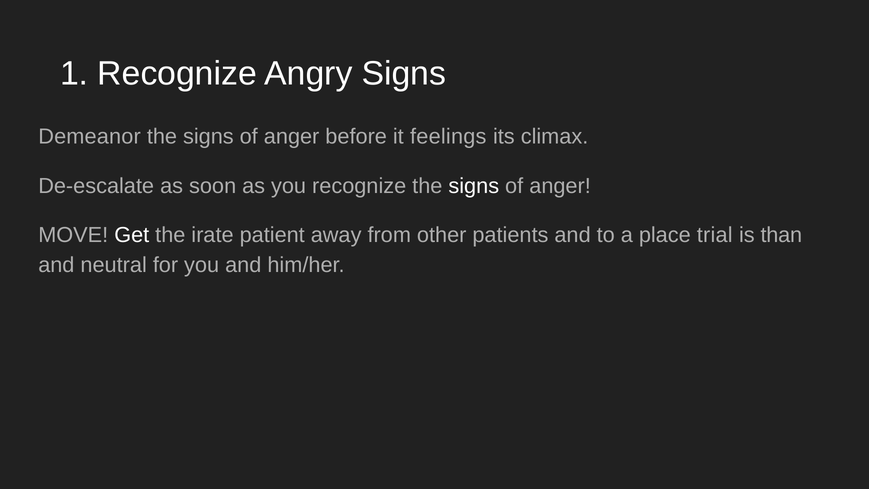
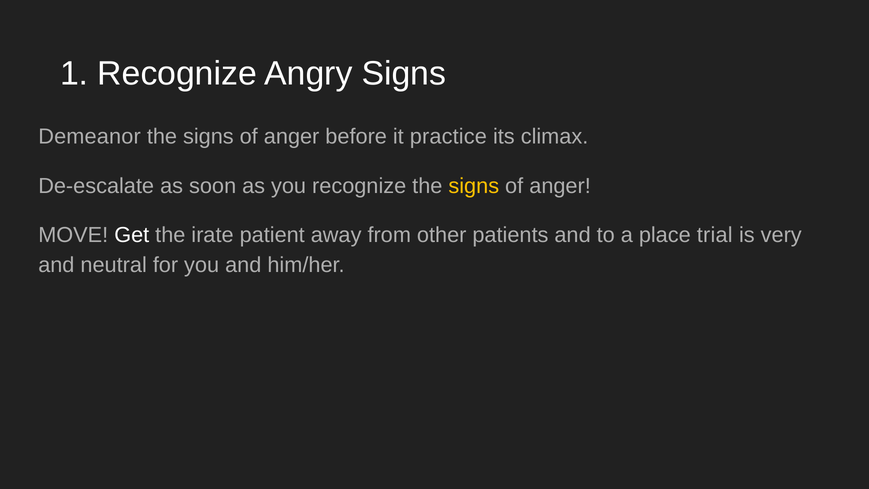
feelings: feelings -> practice (448, 137)
signs colour: white -> yellow (474, 186)
than: than -> very (781, 235)
